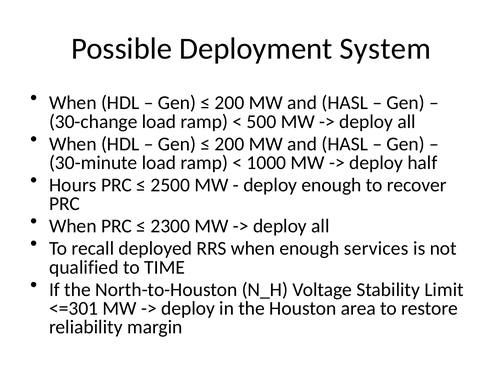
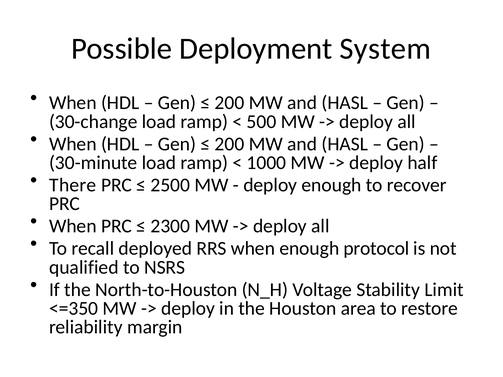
Hours: Hours -> There (73, 185)
services: services -> protocol (376, 249)
TIME: TIME -> NSRS (165, 267)
<=301: <=301 -> <=350 (74, 309)
